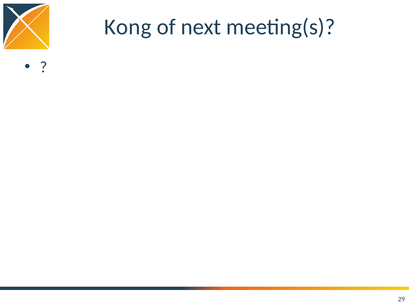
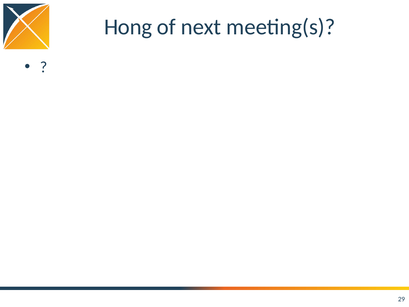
Kong: Kong -> Hong (128, 27)
